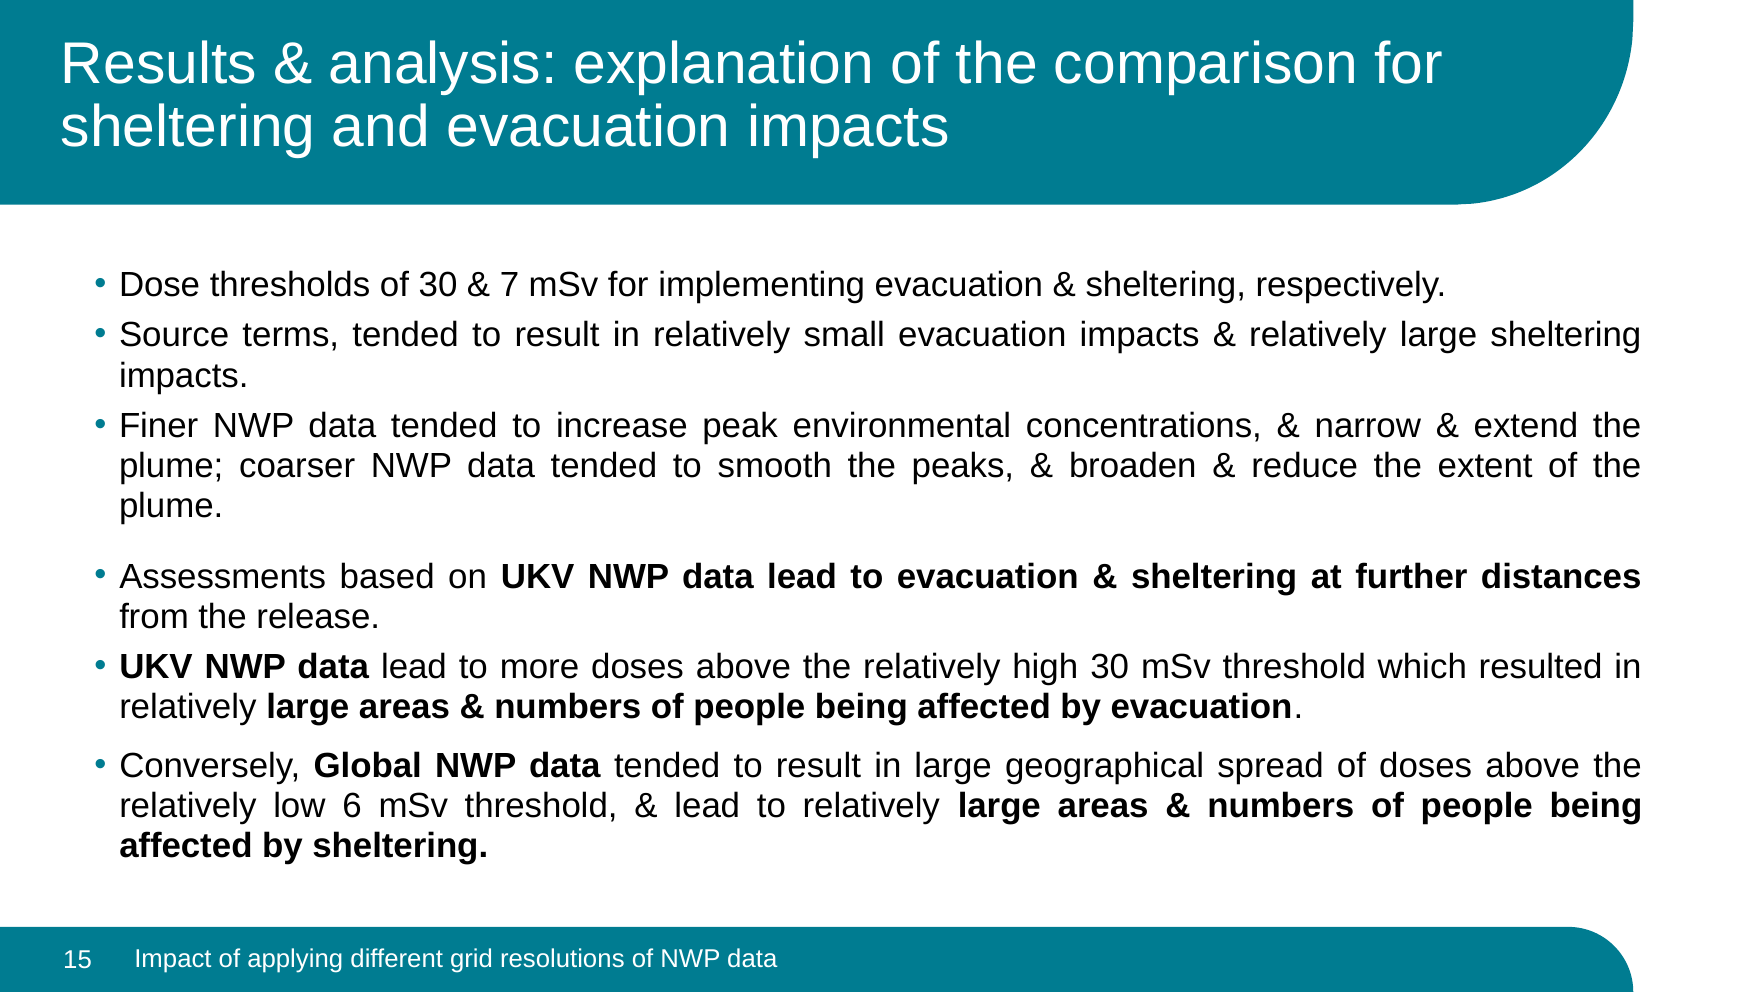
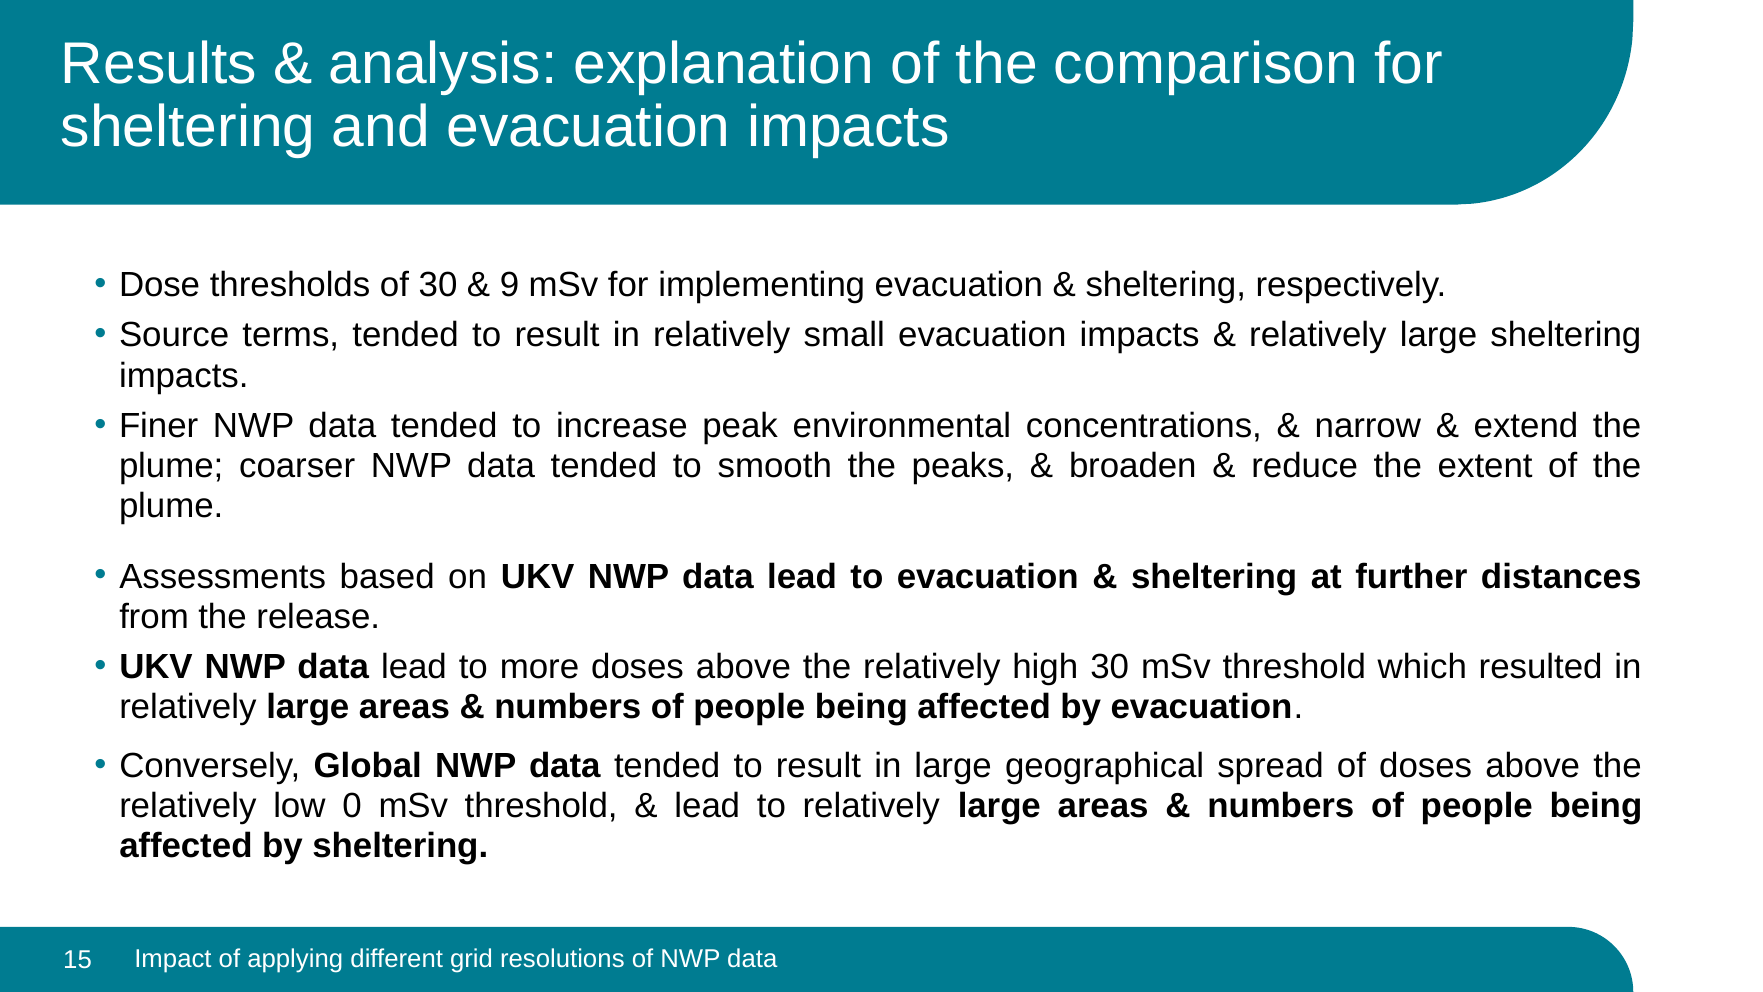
7: 7 -> 9 (510, 285)
6: 6 -> 0 (352, 806)
